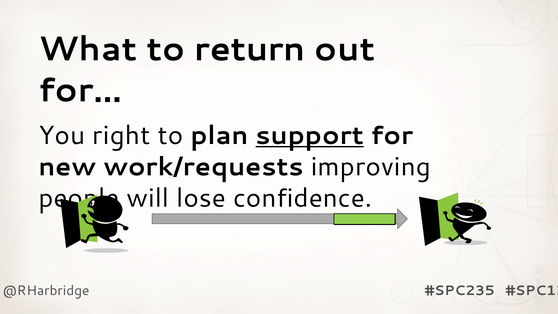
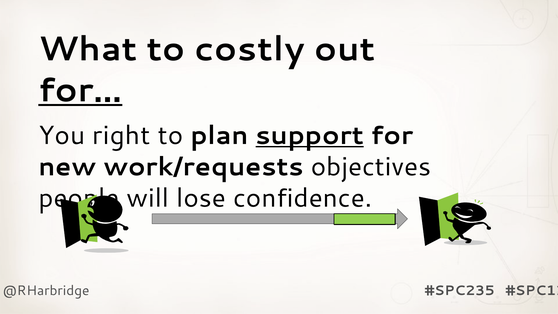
return: return -> costly (250, 49)
for… underline: none -> present (80, 90)
improving: improving -> objectives (371, 167)
